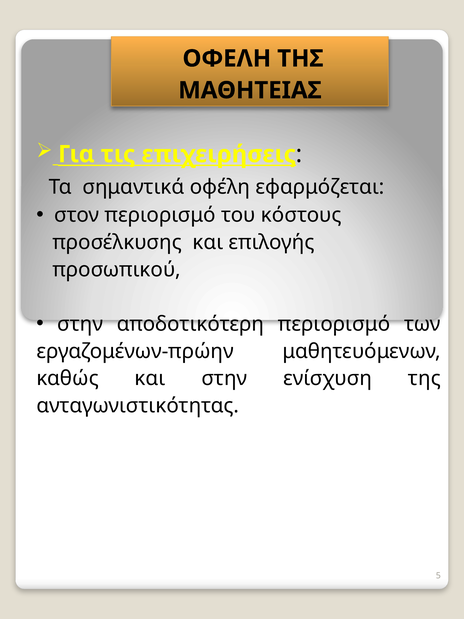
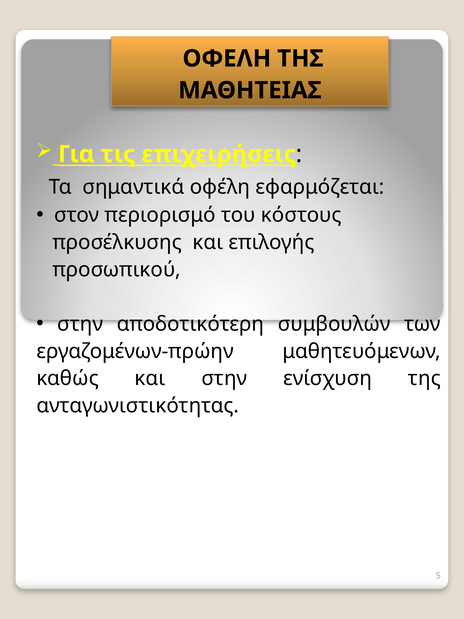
αποδοτικότερη περιορισμό: περιορισμό -> συμβουλών (334, 324)
